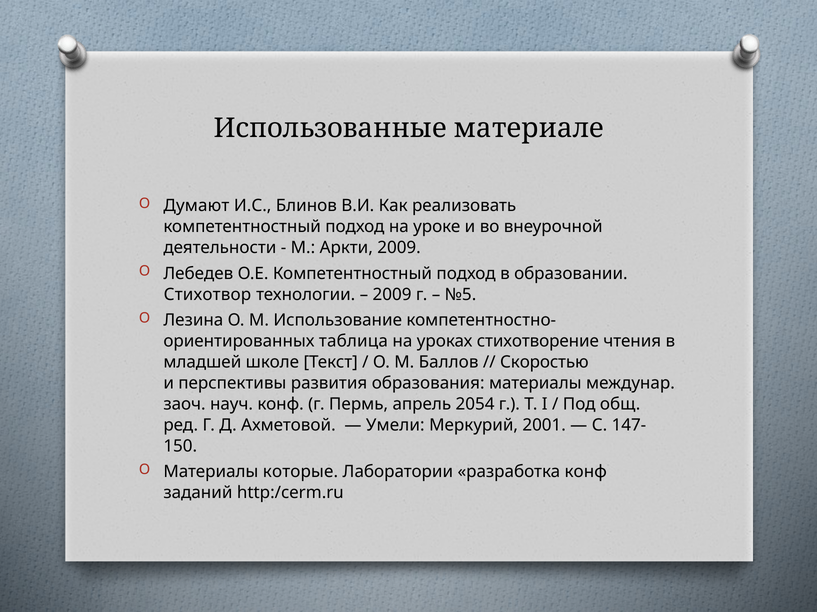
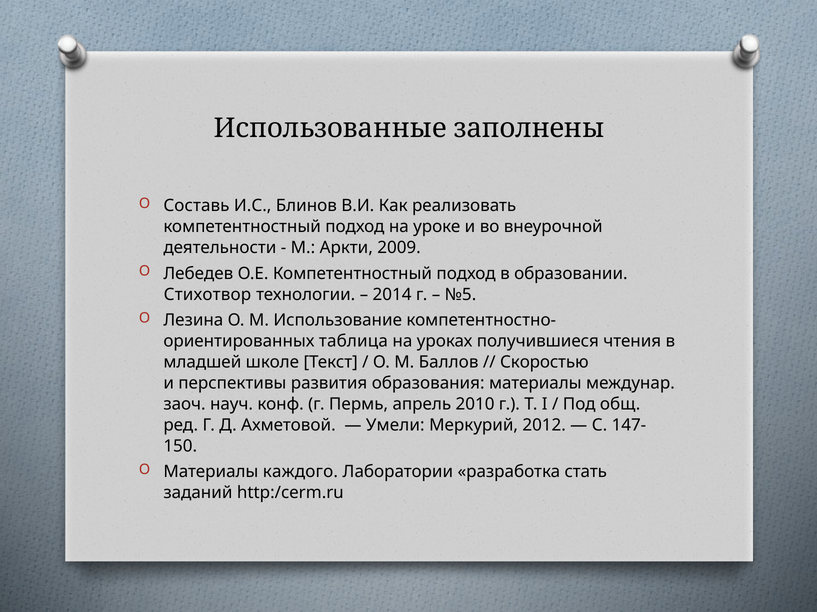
материале: материале -> заполнены (529, 128)
Думают: Думают -> Составь (196, 206)
2009: 2009 -> 2014 (392, 295)
стихотворение: стихотворение -> получившиеся (538, 342)
2054: 2054 -> 2010 (475, 405)
2001: 2001 -> 2012 (544, 426)
которые: которые -> каждого (300, 472)
разработка конф: конф -> стать (586, 472)
